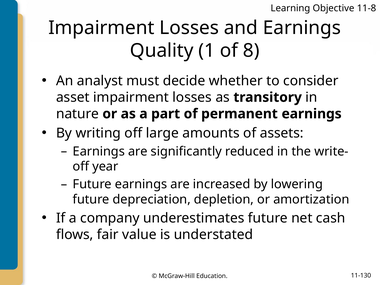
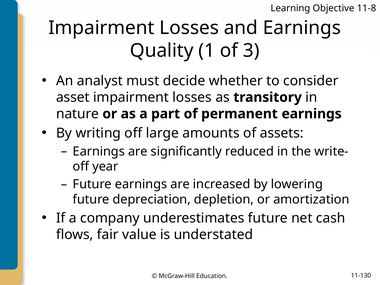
8: 8 -> 3 (251, 51)
